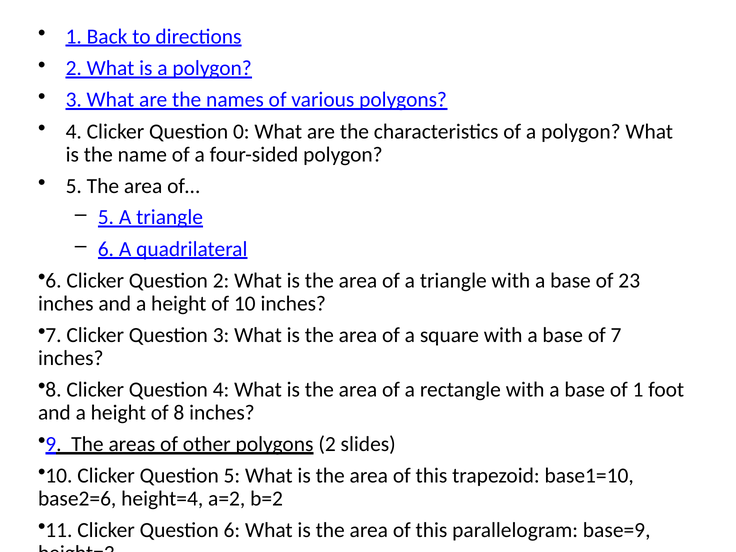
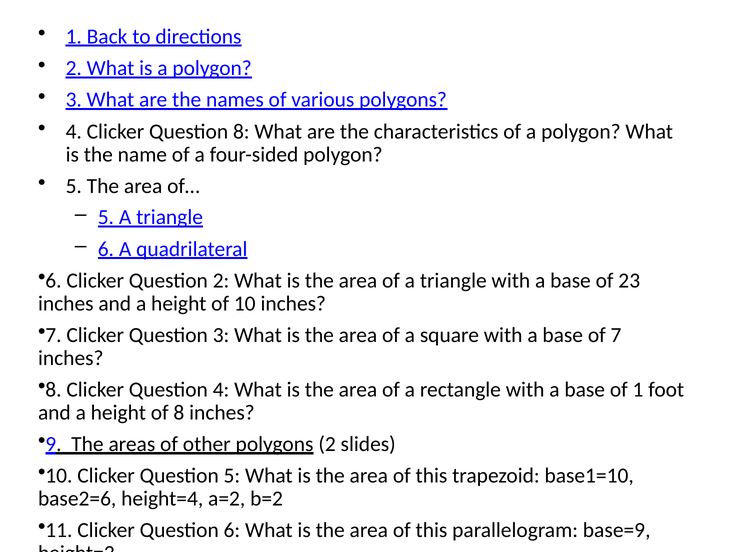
Question 0: 0 -> 8 (241, 132)
